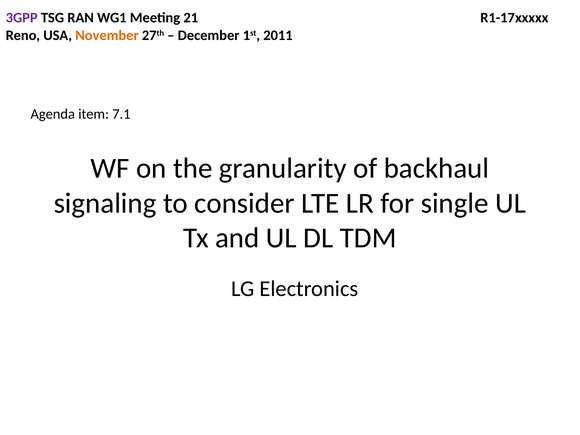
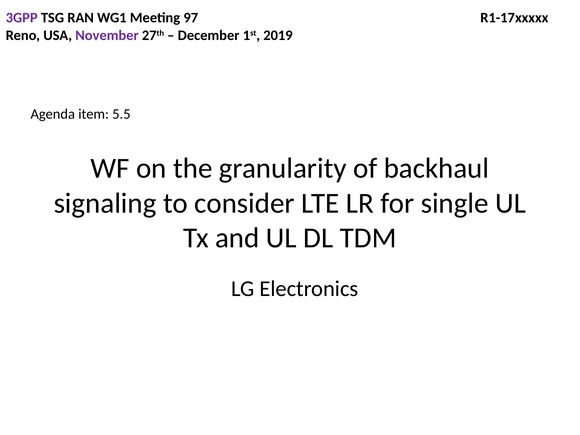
21: 21 -> 97 (191, 18)
November colour: orange -> purple (107, 35)
2011: 2011 -> 2019 (278, 35)
7.1: 7.1 -> 5.5 (121, 114)
